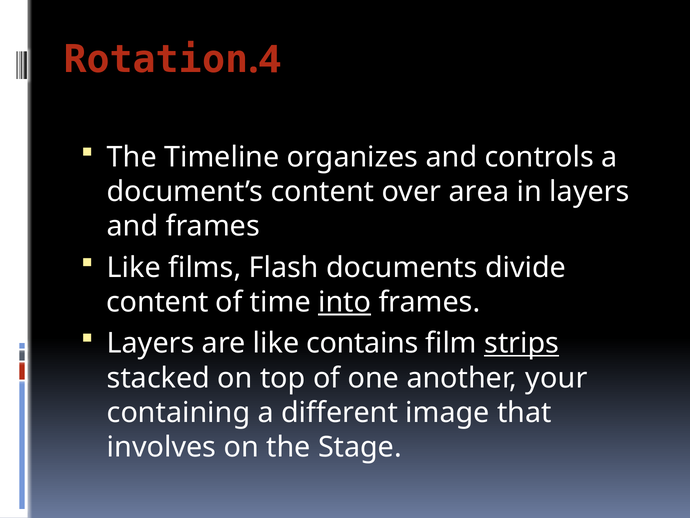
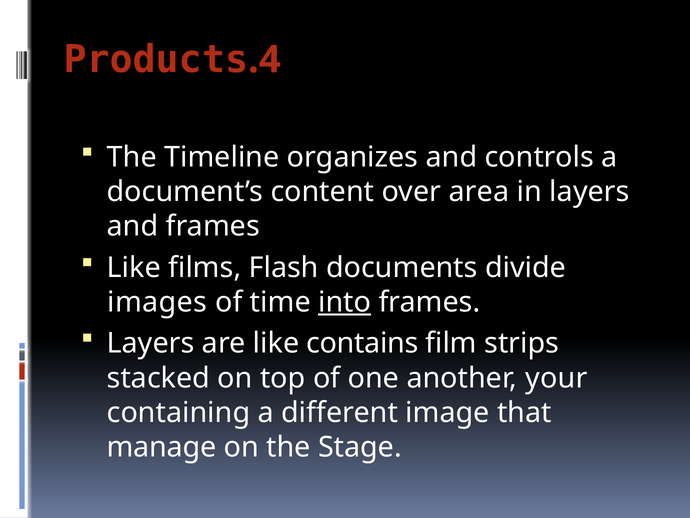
Rotation: Rotation -> Products (156, 60)
content: content -> images (157, 302)
strips underline: present -> none (522, 343)
involves: involves -> manage (162, 447)
